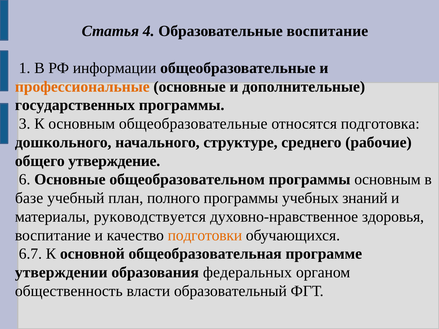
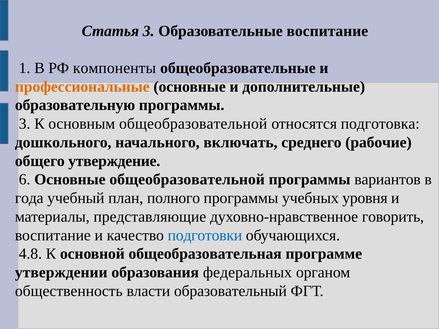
Статья 4: 4 -> 3 (149, 31)
информации: информации -> компоненты (115, 68)
государственных: государственных -> образовательную (75, 105)
основным общеобразовательные: общеобразовательные -> общеобразовательной (193, 124)
структуре: структуре -> включать (241, 142)
Основные общеобразовательном: общеобразовательном -> общеобразовательной (187, 180)
программы основным: основным -> вариантов (388, 180)
базе: базе -> года (29, 198)
знаний: знаний -> уровня (365, 198)
руководствуется: руководствуется -> представляющие (150, 217)
здоровья: здоровья -> говорить (393, 217)
подготовки colour: orange -> blue (205, 235)
6.7: 6.7 -> 4.8 (30, 254)
